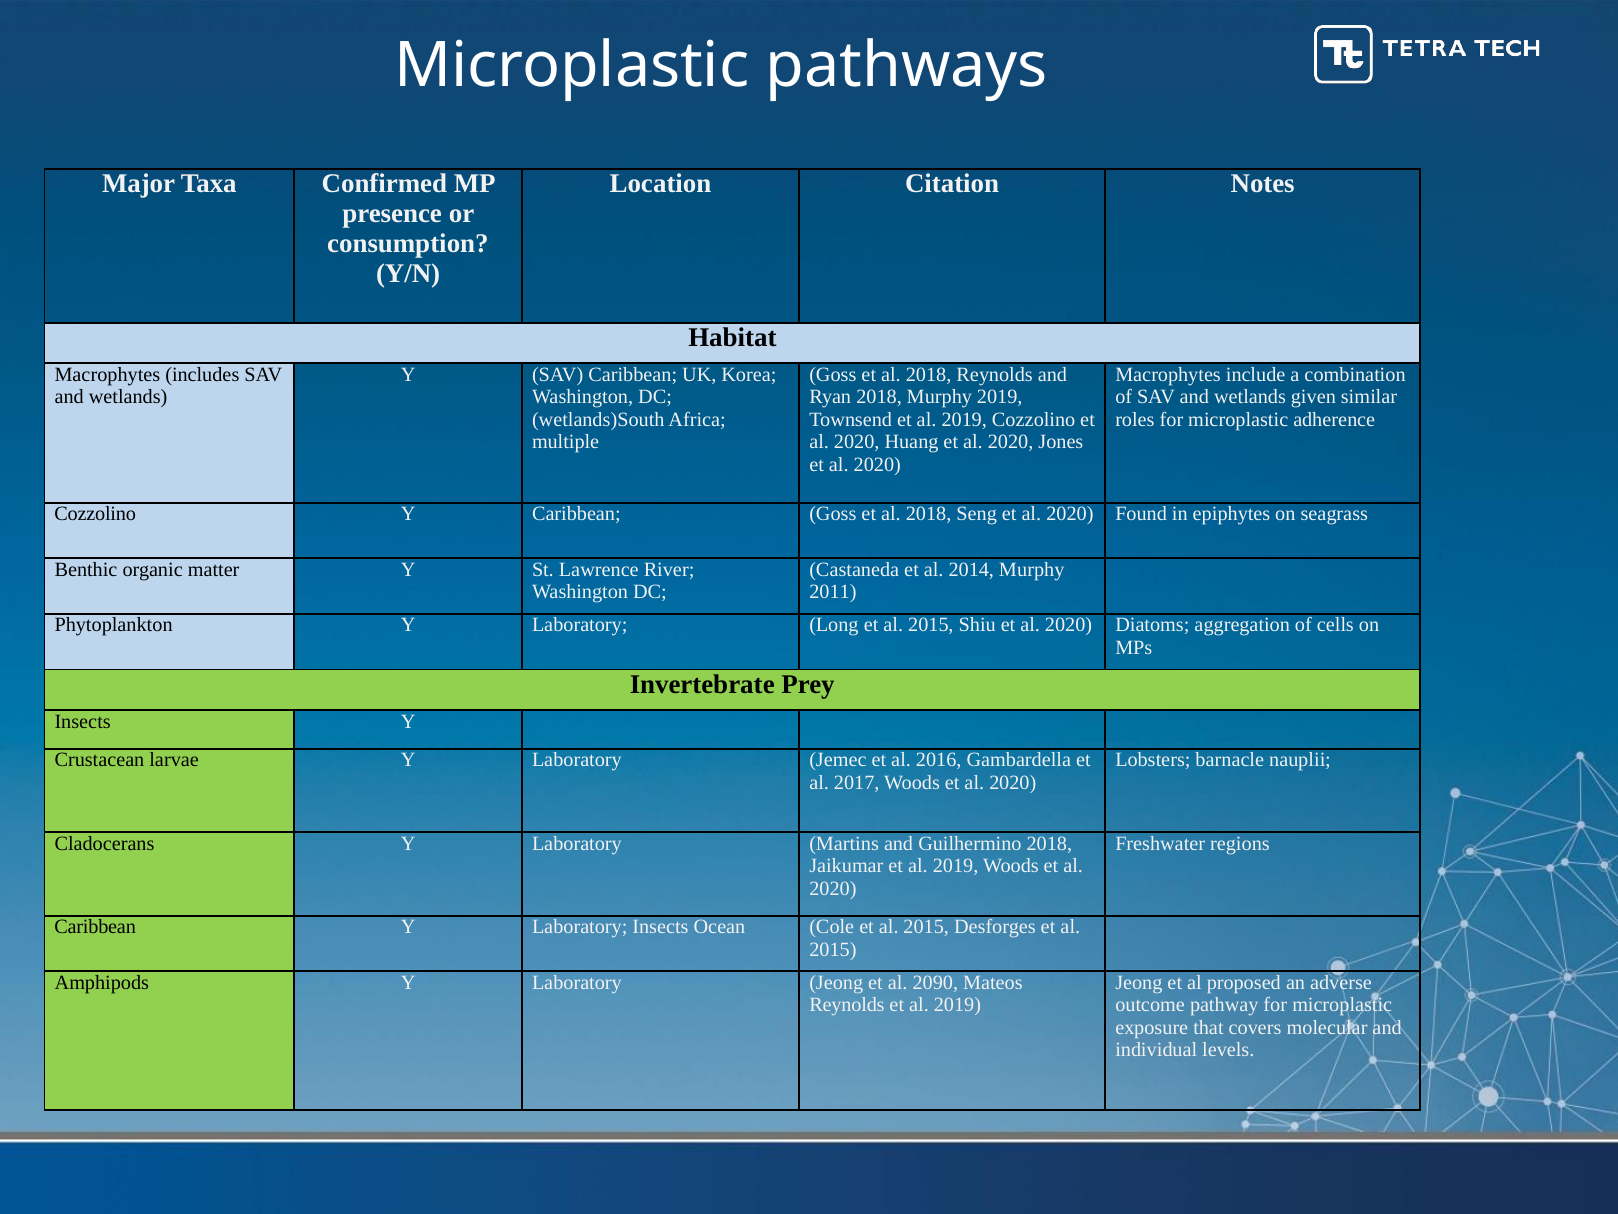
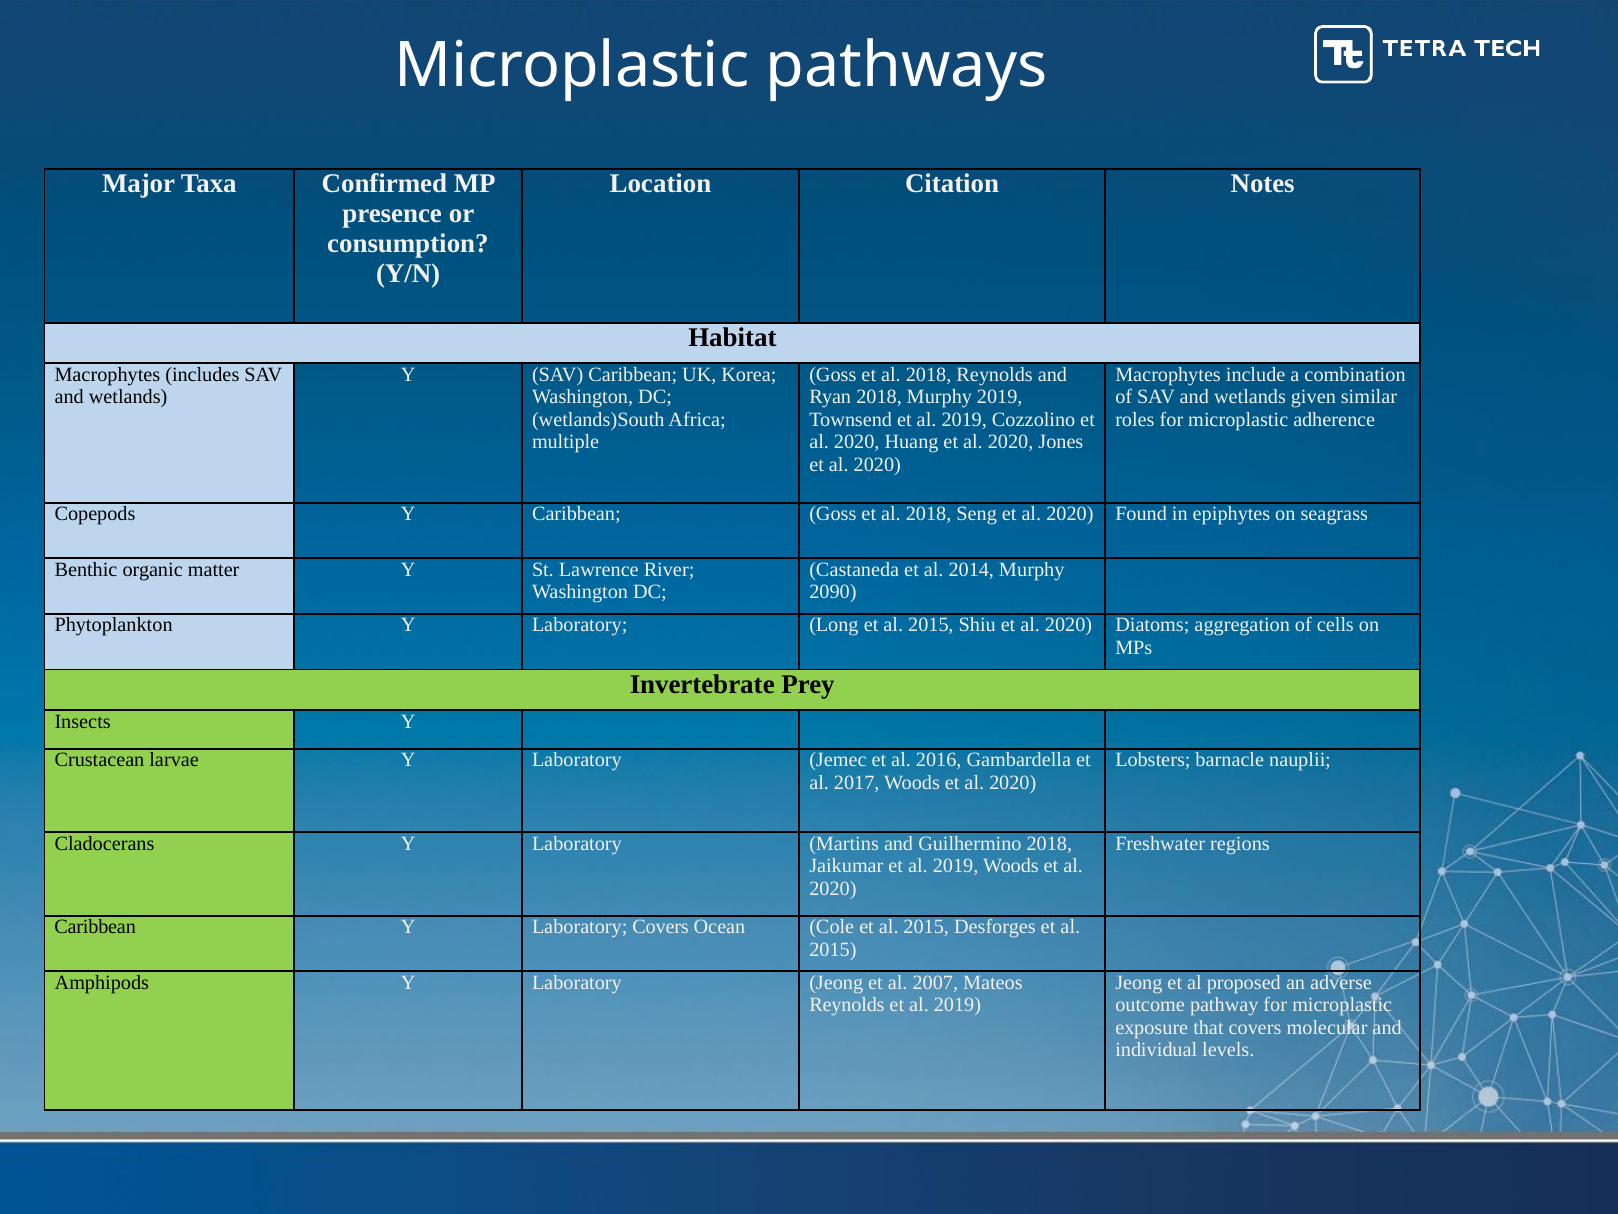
Cozzolino: Cozzolino -> Copepods (95, 514)
2011: 2011 -> 2090 (833, 592)
Laboratory Insects: Insects -> Covers (661, 927)
2090: 2090 -> 2007 (935, 982)
